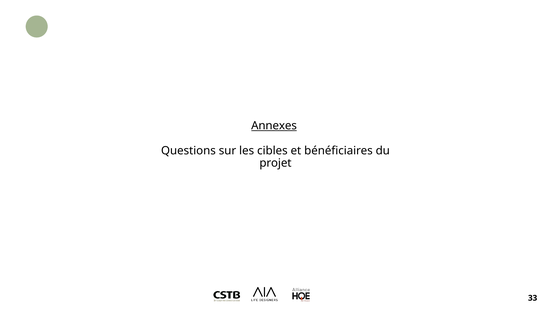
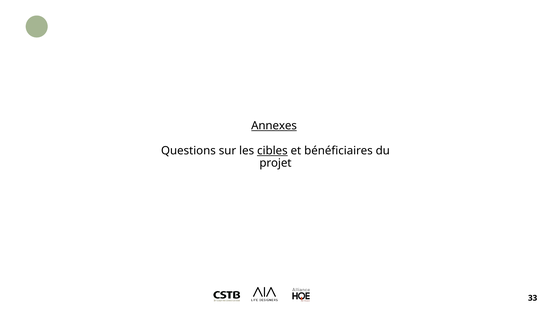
cibles underline: none -> present (272, 151)
